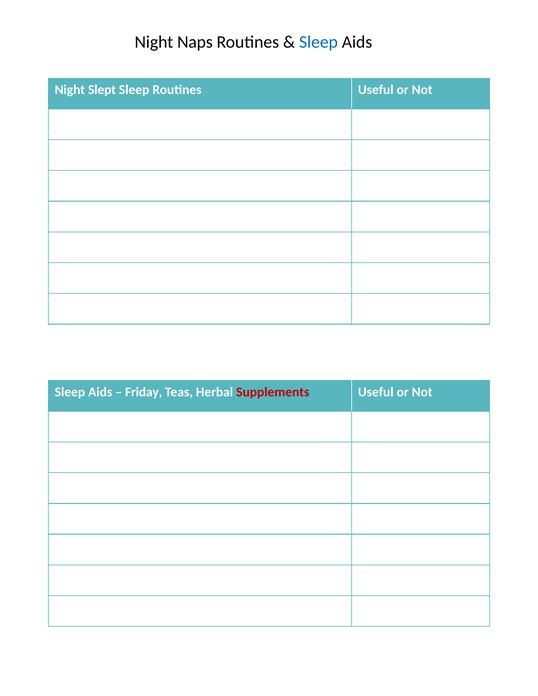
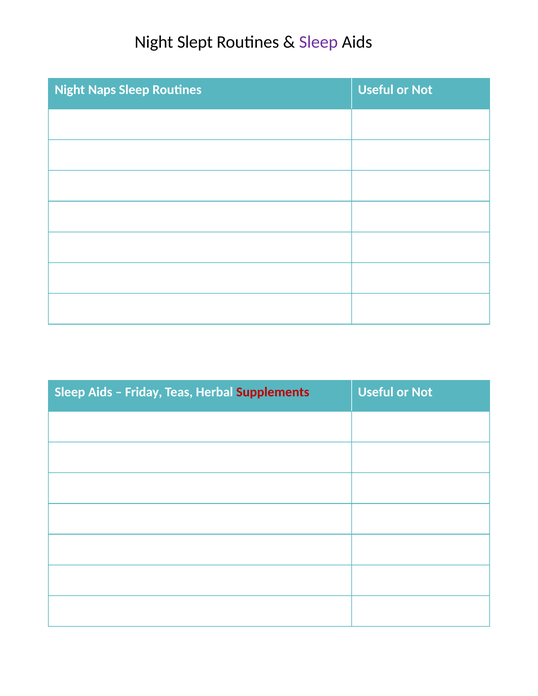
Naps: Naps -> Slept (195, 42)
Sleep colour: blue -> purple (318, 42)
Slept: Slept -> Naps (102, 90)
